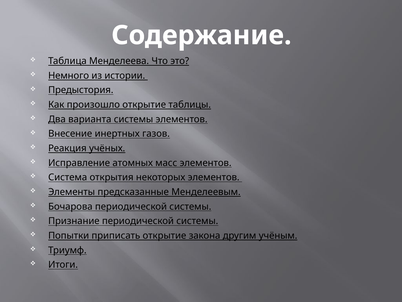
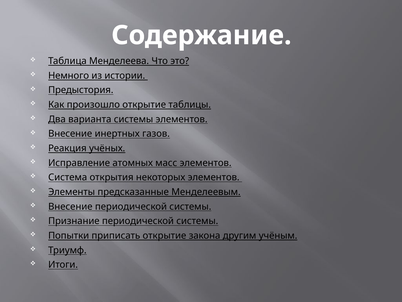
Бочарова: Бочарова -> Внесение (70, 206)
